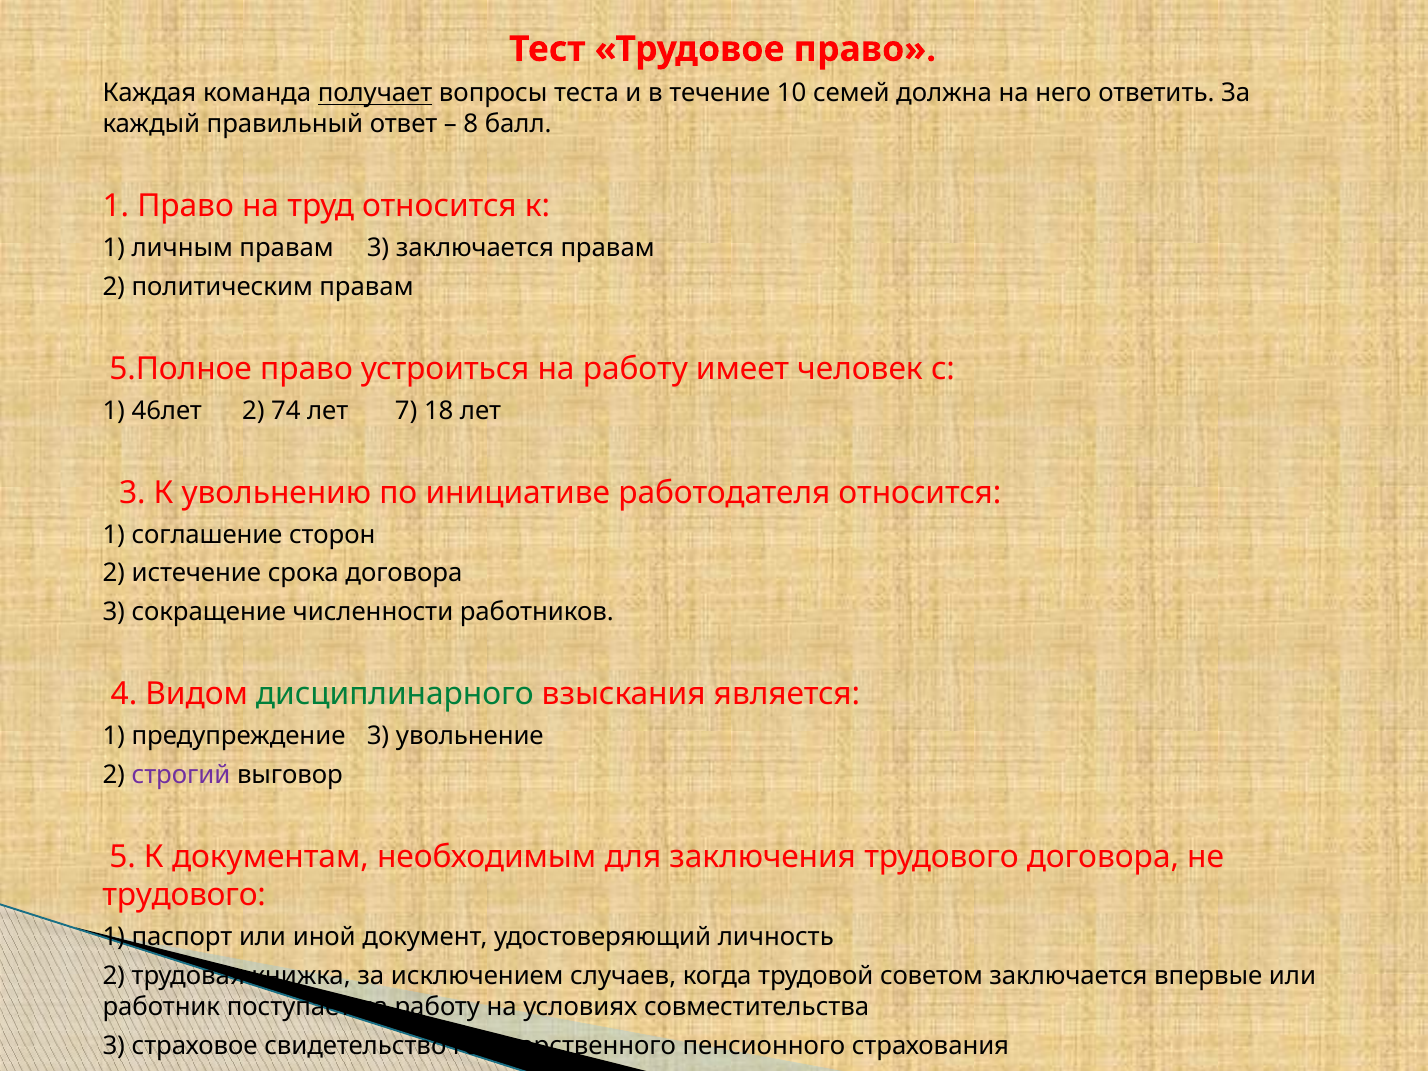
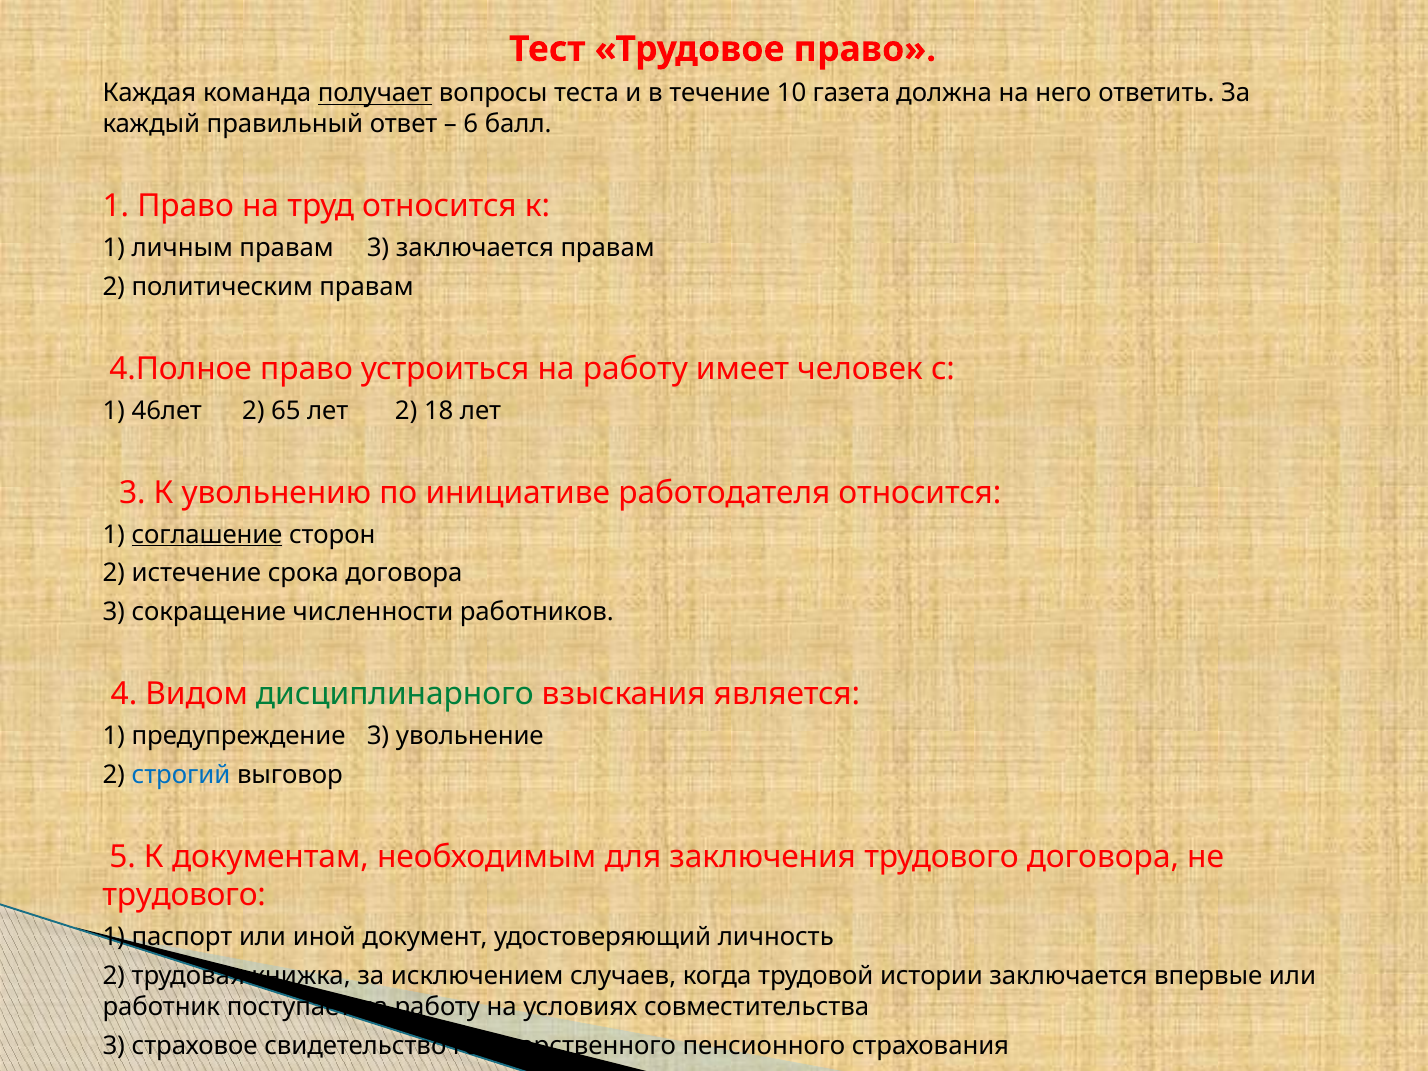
семей: семей -> газета (852, 93)
8: 8 -> 6 (471, 124)
5.Полное: 5.Полное -> 4.Полное (181, 369)
74: 74 -> 65 (286, 411)
лет 7: 7 -> 2 (406, 411)
соглашение underline: none -> present (207, 535)
строгий colour: purple -> blue (181, 775)
советом: советом -> истории (931, 976)
